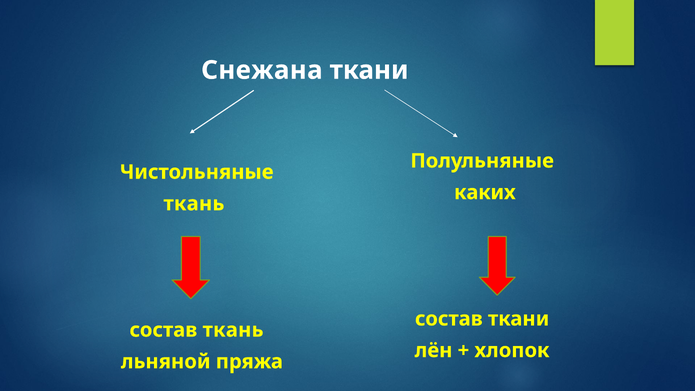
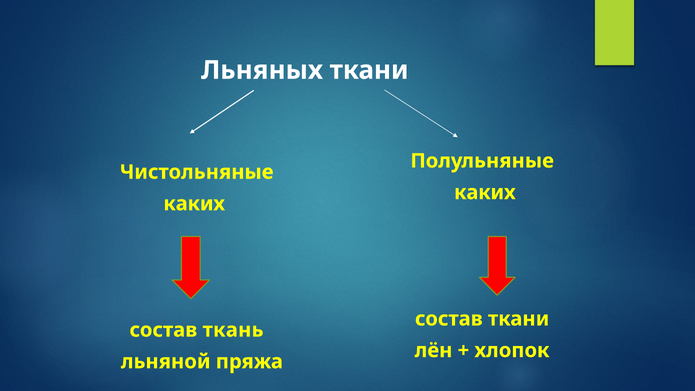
Снежана: Снежана -> Льняных (262, 70)
ткань: ткань -> каких (194, 204)
